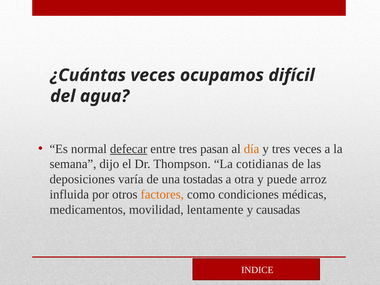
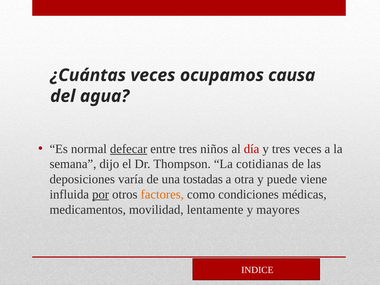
difícil: difícil -> causa (292, 75)
pasan: pasan -> niños (214, 149)
día colour: orange -> red (252, 149)
arroz: arroz -> viene (314, 179)
por underline: none -> present (101, 194)
causadas: causadas -> mayores (278, 210)
